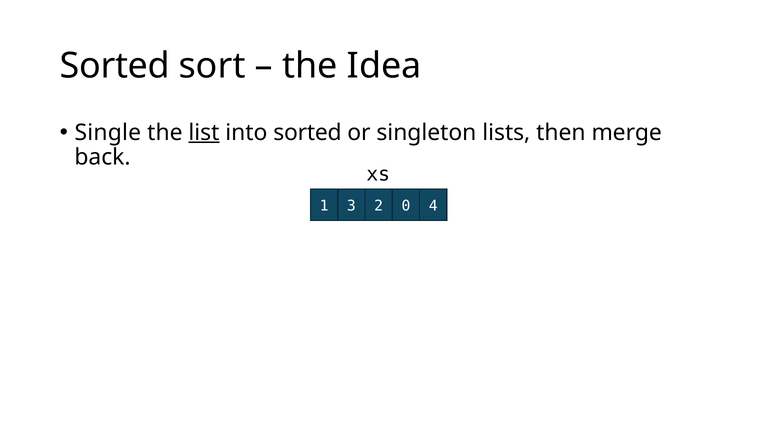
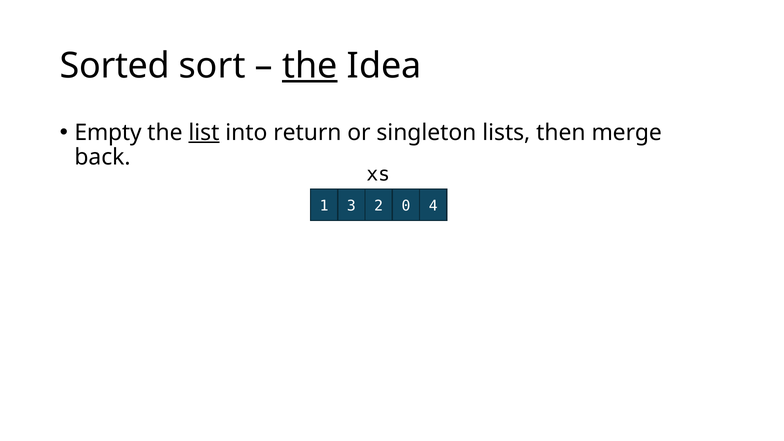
the underline: none -> present (310, 66)
Single: Single -> Empty (108, 133)
into sorted: sorted -> return (307, 133)
